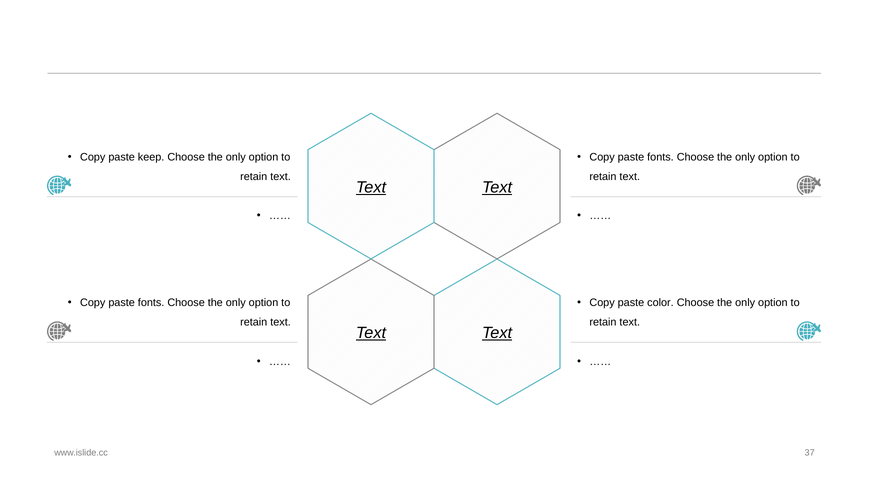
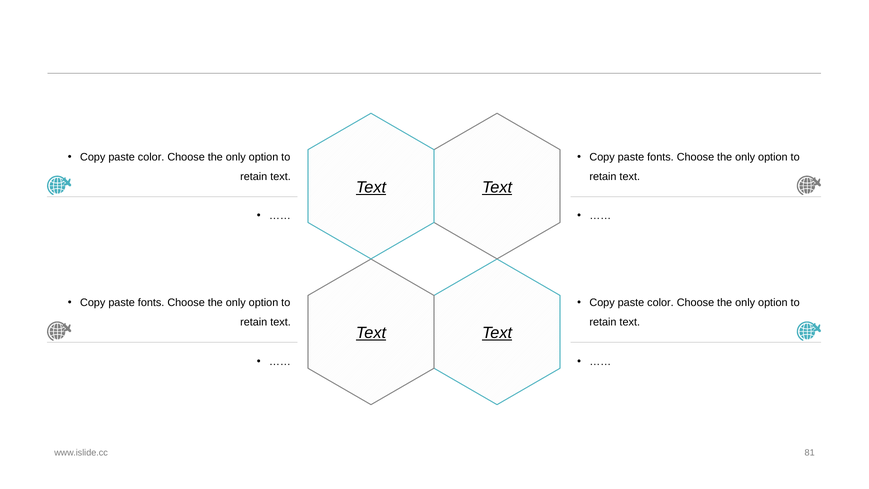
keep: keep -> color (151, 157)
37: 37 -> 81 (810, 453)
